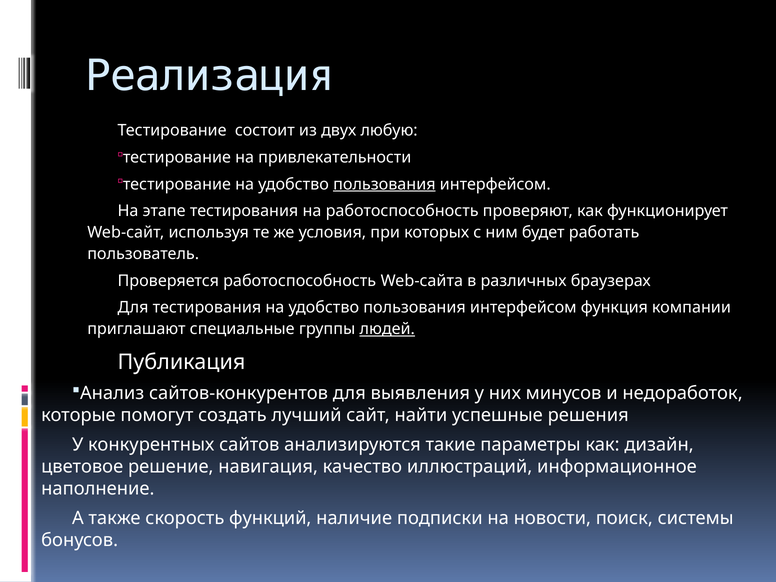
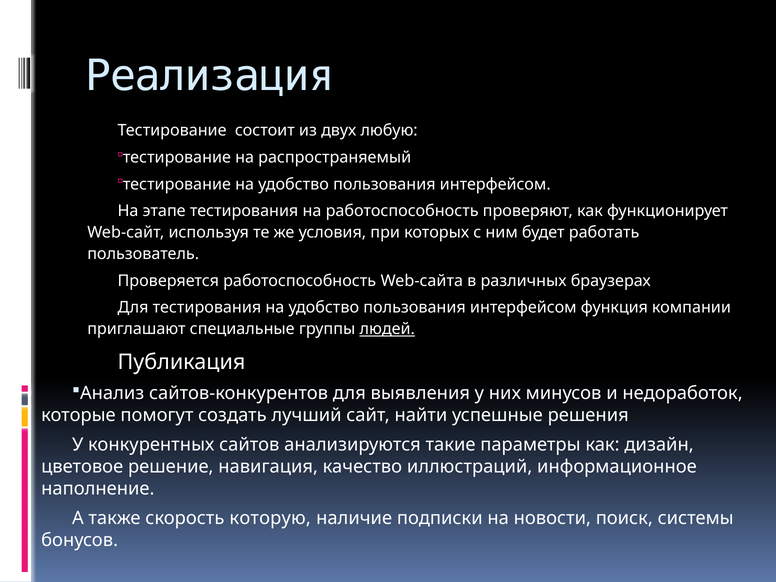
привлекательности: привлекательности -> распространяемый (335, 157)
пользования underline: present -> none (384, 184)
функций: функций -> которую (270, 518)
